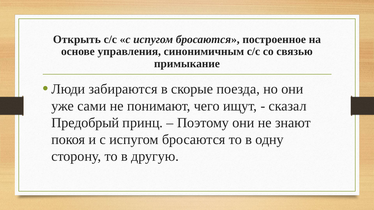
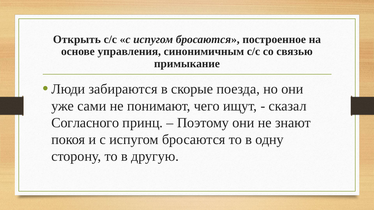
Предобрый: Предобрый -> Согласного (85, 123)
